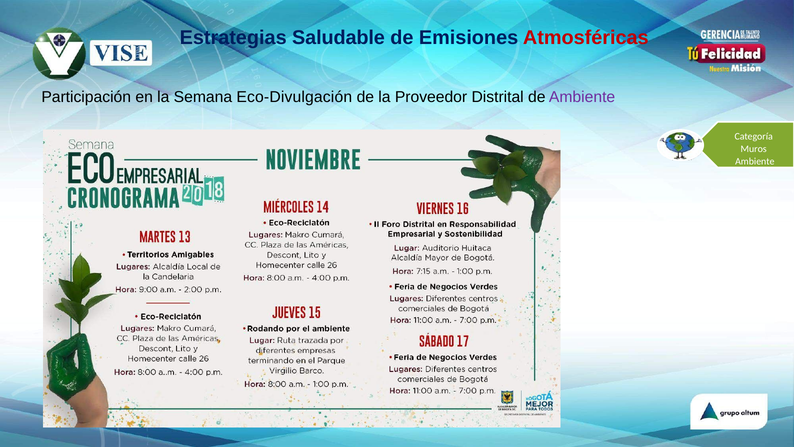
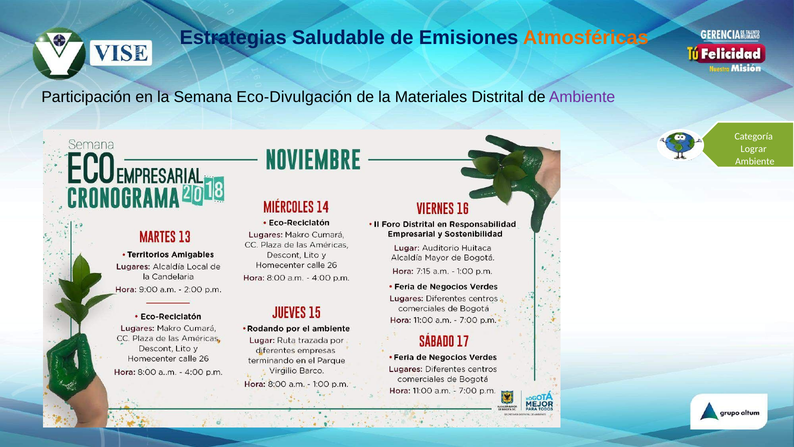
Atmosféricas colour: red -> orange (586, 38)
Proveedor: Proveedor -> Materiales (431, 97)
Muros: Muros -> Lograr (754, 149)
